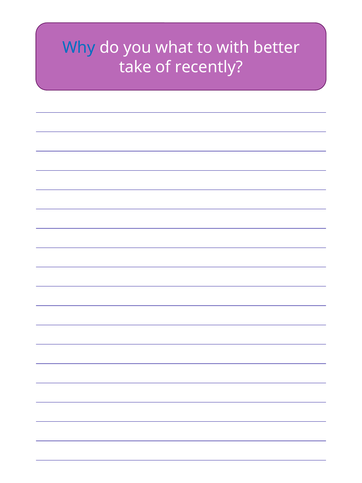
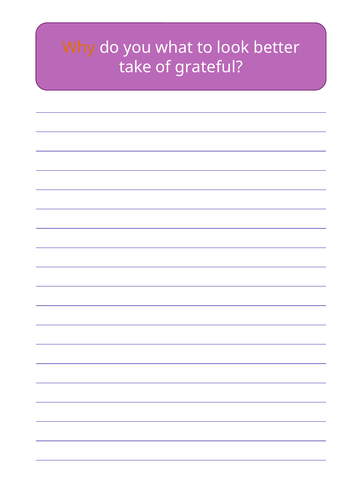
Why colour: blue -> orange (79, 48)
with: with -> look (233, 48)
recently: recently -> grateful (209, 67)
